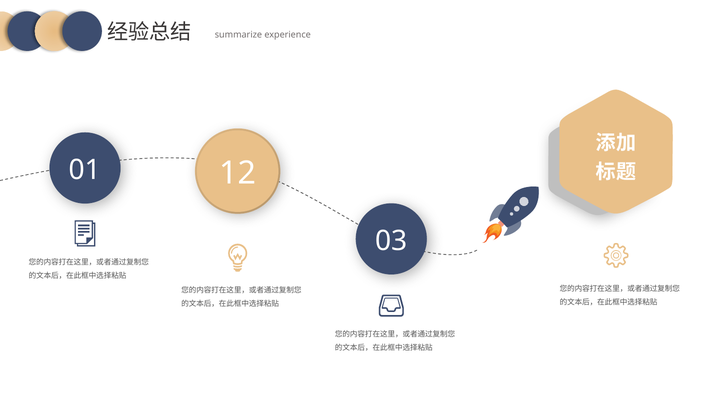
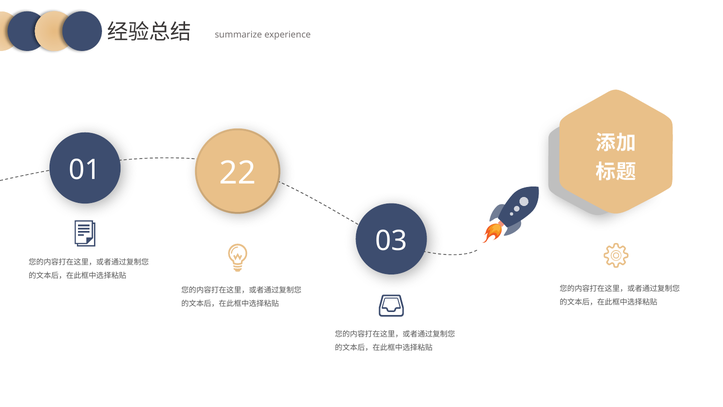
12: 12 -> 22 (238, 173)
